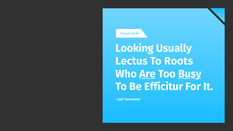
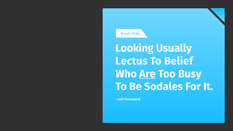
Roots: Roots -> Belief (179, 61)
Busy underline: present -> none (190, 74)
Efficitur: Efficitur -> Sodales (164, 87)
